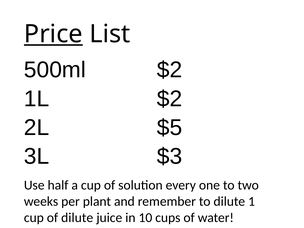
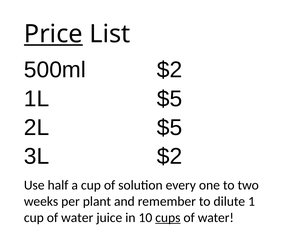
$2: $2 -> $5 (170, 99)
$3: $3 -> $2 (170, 156)
cup of dilute: dilute -> water (77, 218)
cups underline: none -> present (168, 218)
